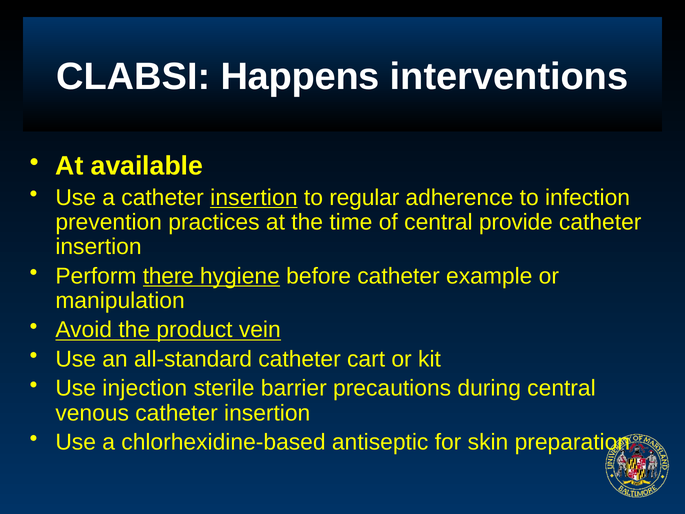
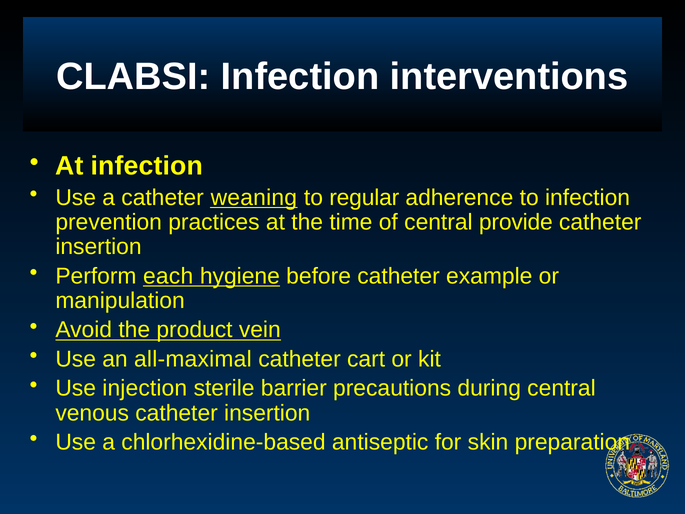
CLABSI Happens: Happens -> Infection (300, 77)
At available: available -> infection (147, 166)
a catheter insertion: insertion -> weaning (254, 197)
there: there -> each (168, 276)
all-standard: all-standard -> all-maximal (193, 359)
